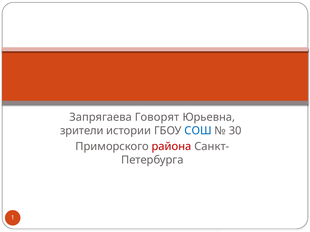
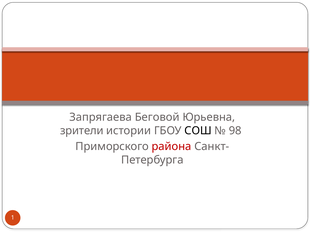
Говорят: Говорят -> Беговой (157, 118)
СОШ colour: blue -> black (198, 131)
30: 30 -> 98 (235, 131)
